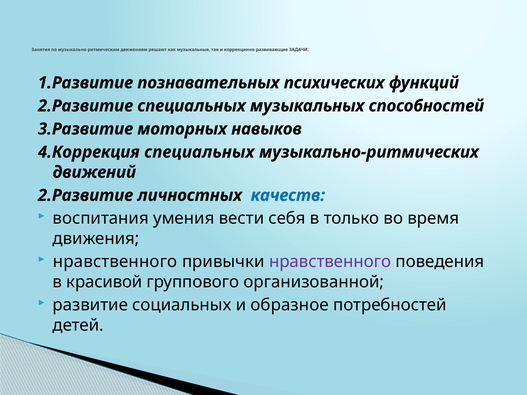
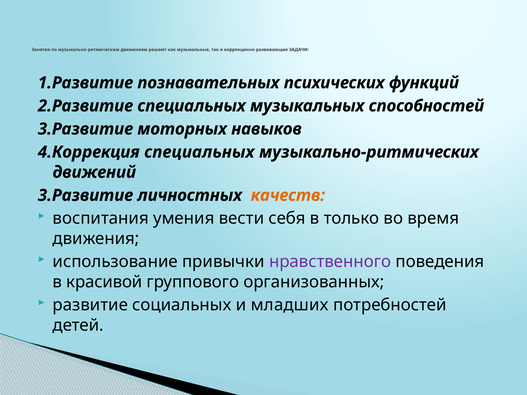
2.Развитие: 2.Развитие -> 3.Развитие (85, 195)
качеств colour: blue -> orange (288, 195)
нравственного: нравственного -> использование (115, 262)
организованной: организованной -> организованных (314, 282)
образное: образное -> младших (290, 305)
